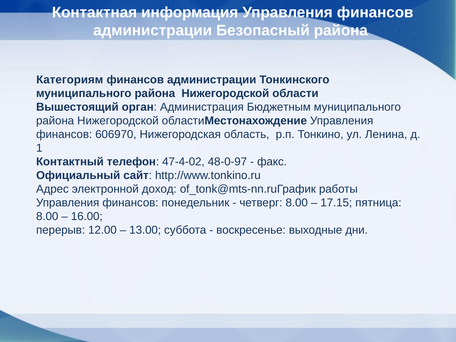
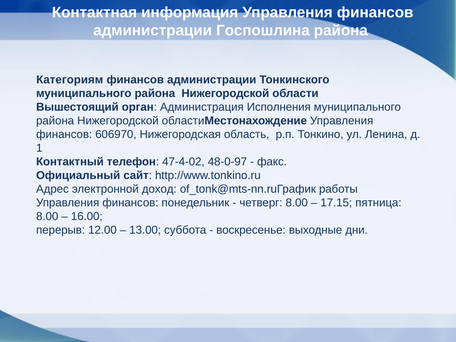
Безопасный: Безопасный -> Госпошлина (263, 31)
Бюджетным: Бюджетным -> Исполнения (279, 107)
